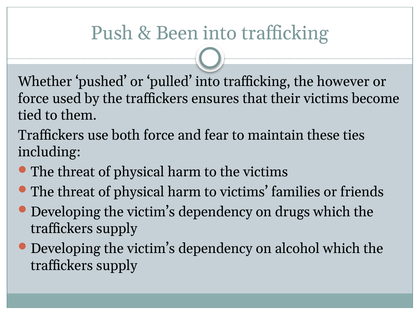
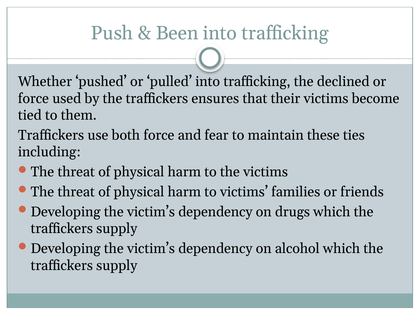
however: however -> declined (343, 82)
